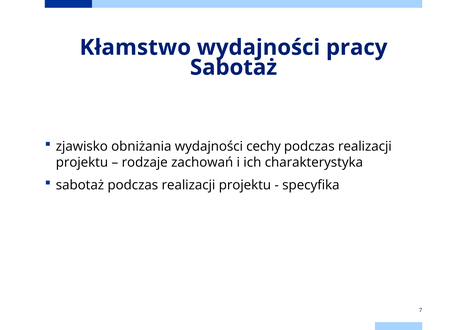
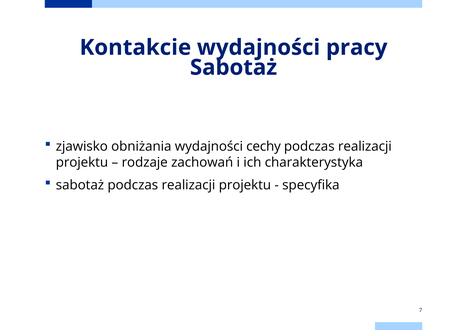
Kłamstwo: Kłamstwo -> Kontakcie (135, 48)
